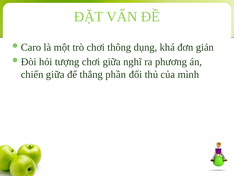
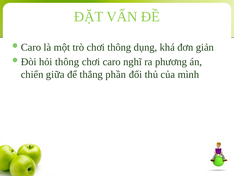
hỏi tượng: tượng -> thông (67, 62)
chơi giữa: giữa -> caro (112, 62)
